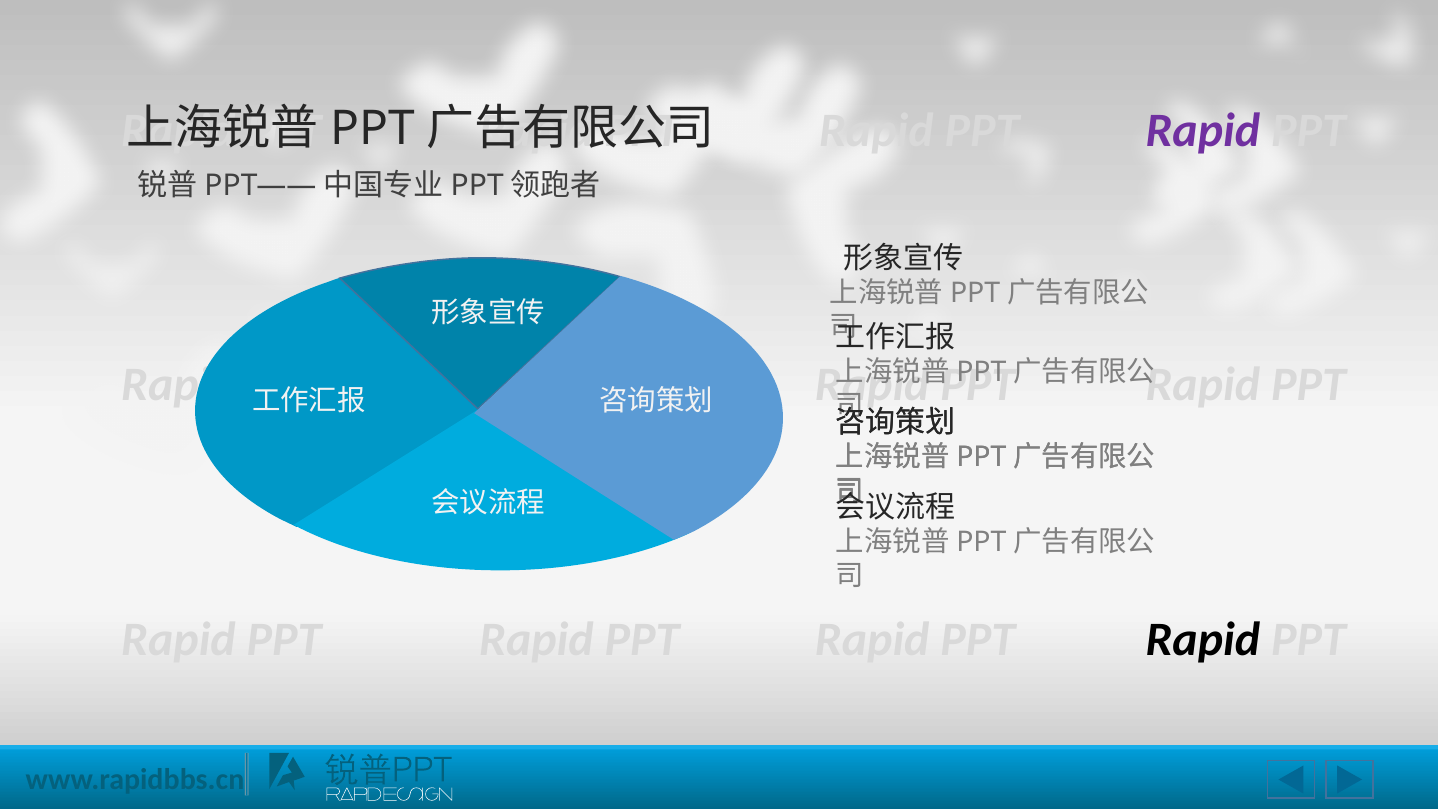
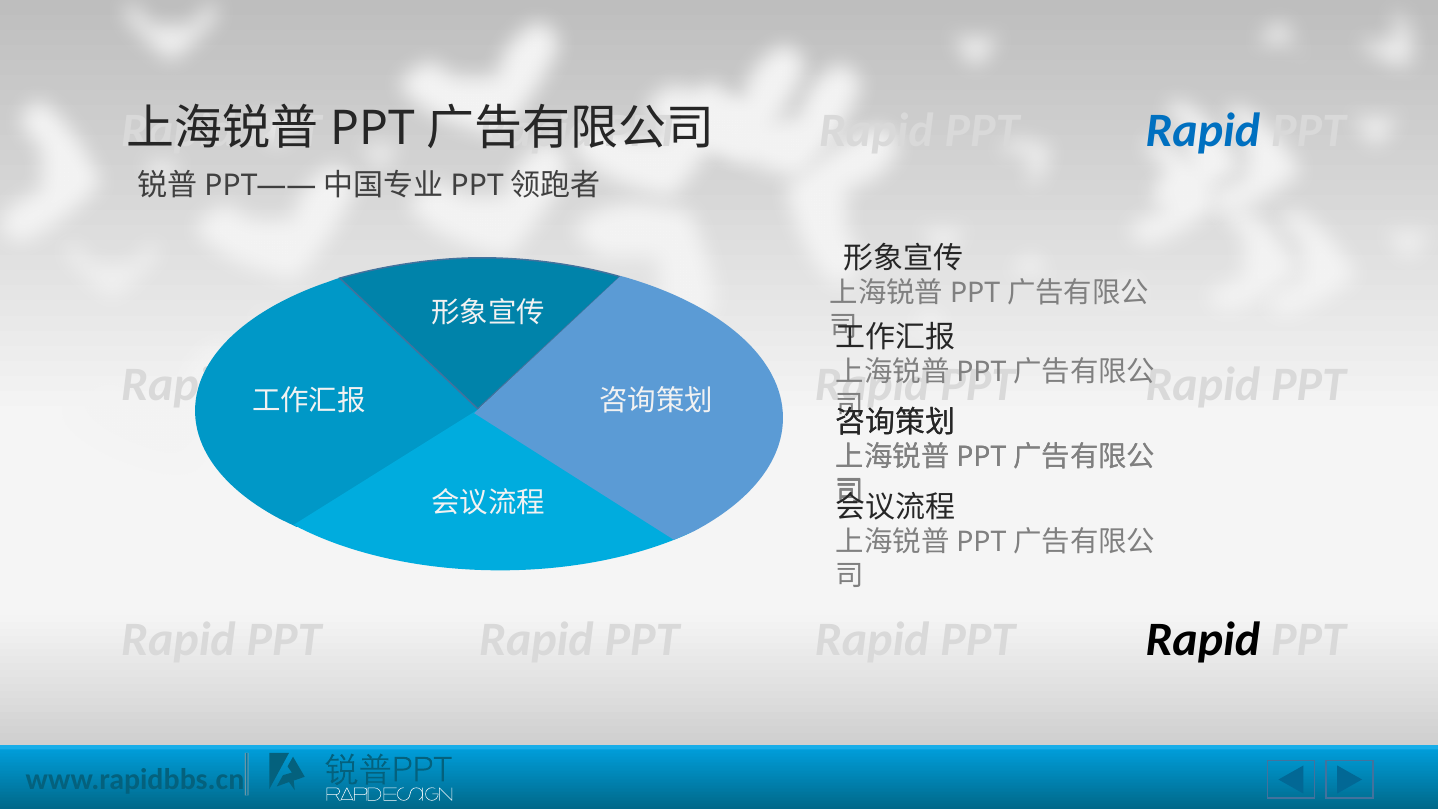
Rapid colour: purple -> blue (1203, 130)
